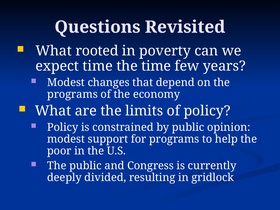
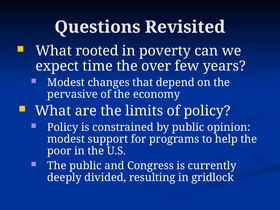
the time: time -> over (156, 66)
programs: programs -> pervasive (72, 94)
